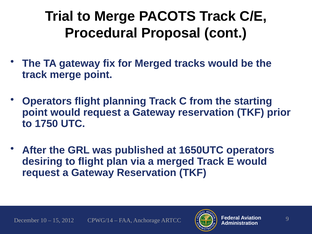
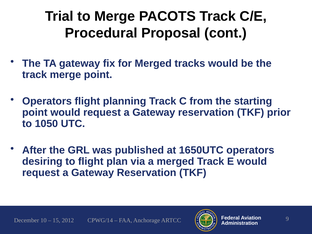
1750: 1750 -> 1050 (46, 124)
